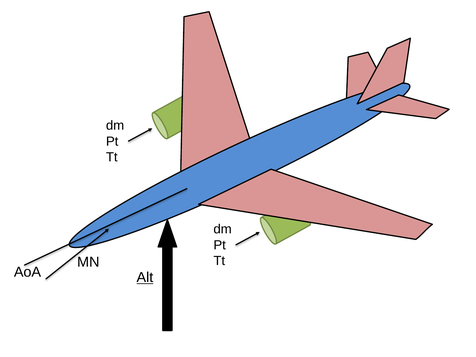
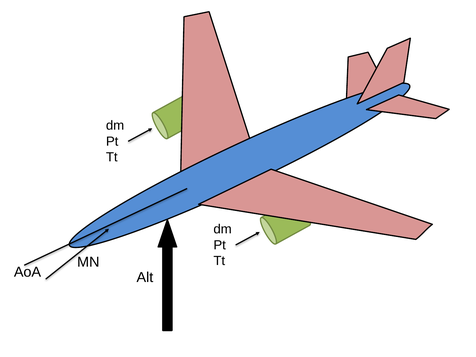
Alt underline: present -> none (145, 277)
